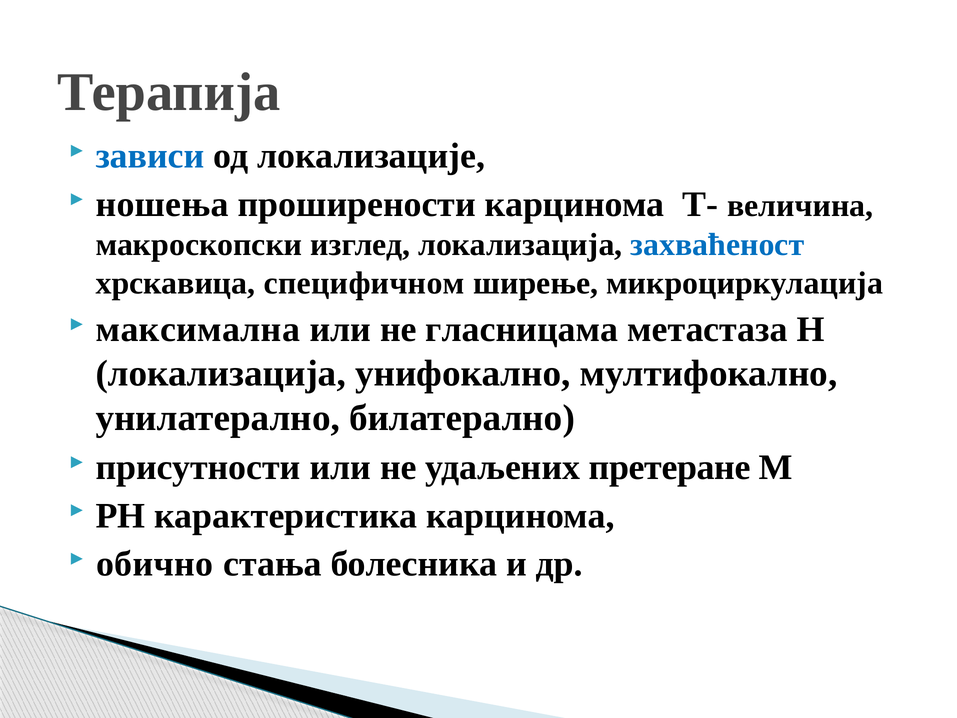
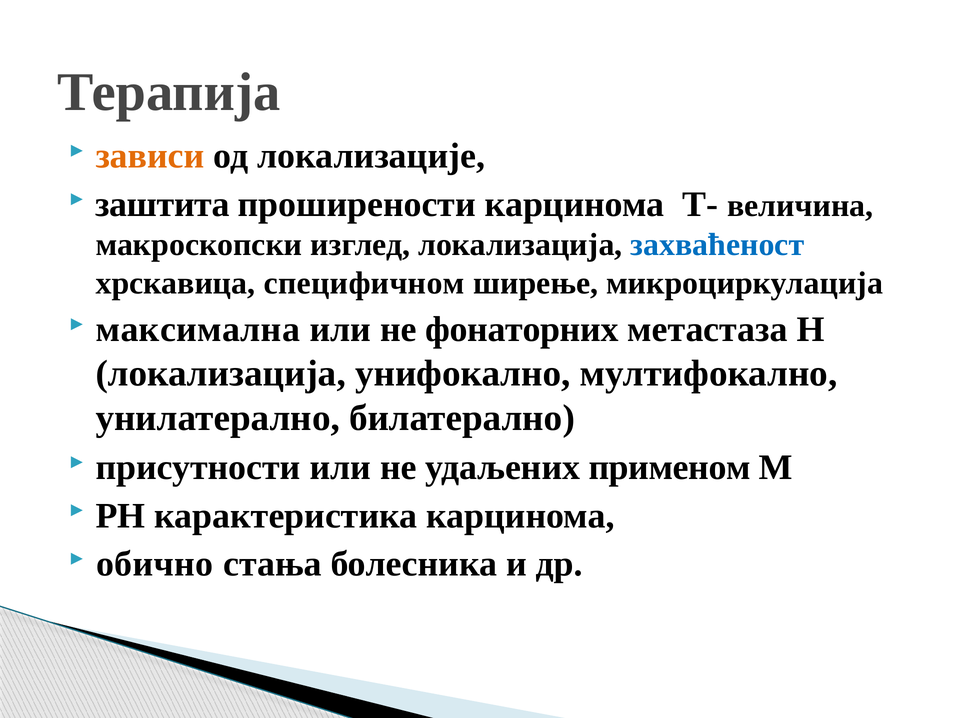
зависи colour: blue -> orange (150, 156)
ношења: ношења -> заштита (162, 204)
гласницама: гласницама -> фонаторних (522, 329)
претеране: претеране -> применом (670, 467)
